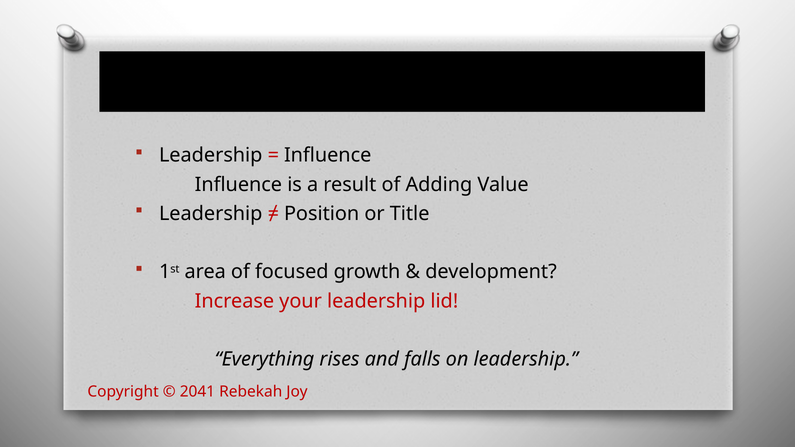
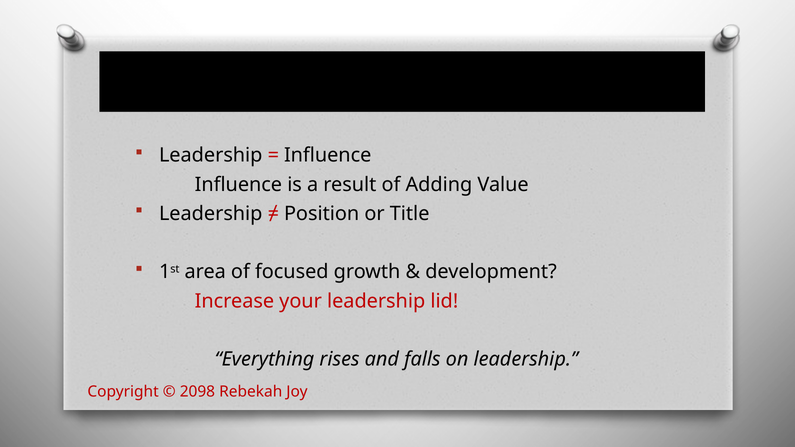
2041: 2041 -> 2098 (197, 392)
